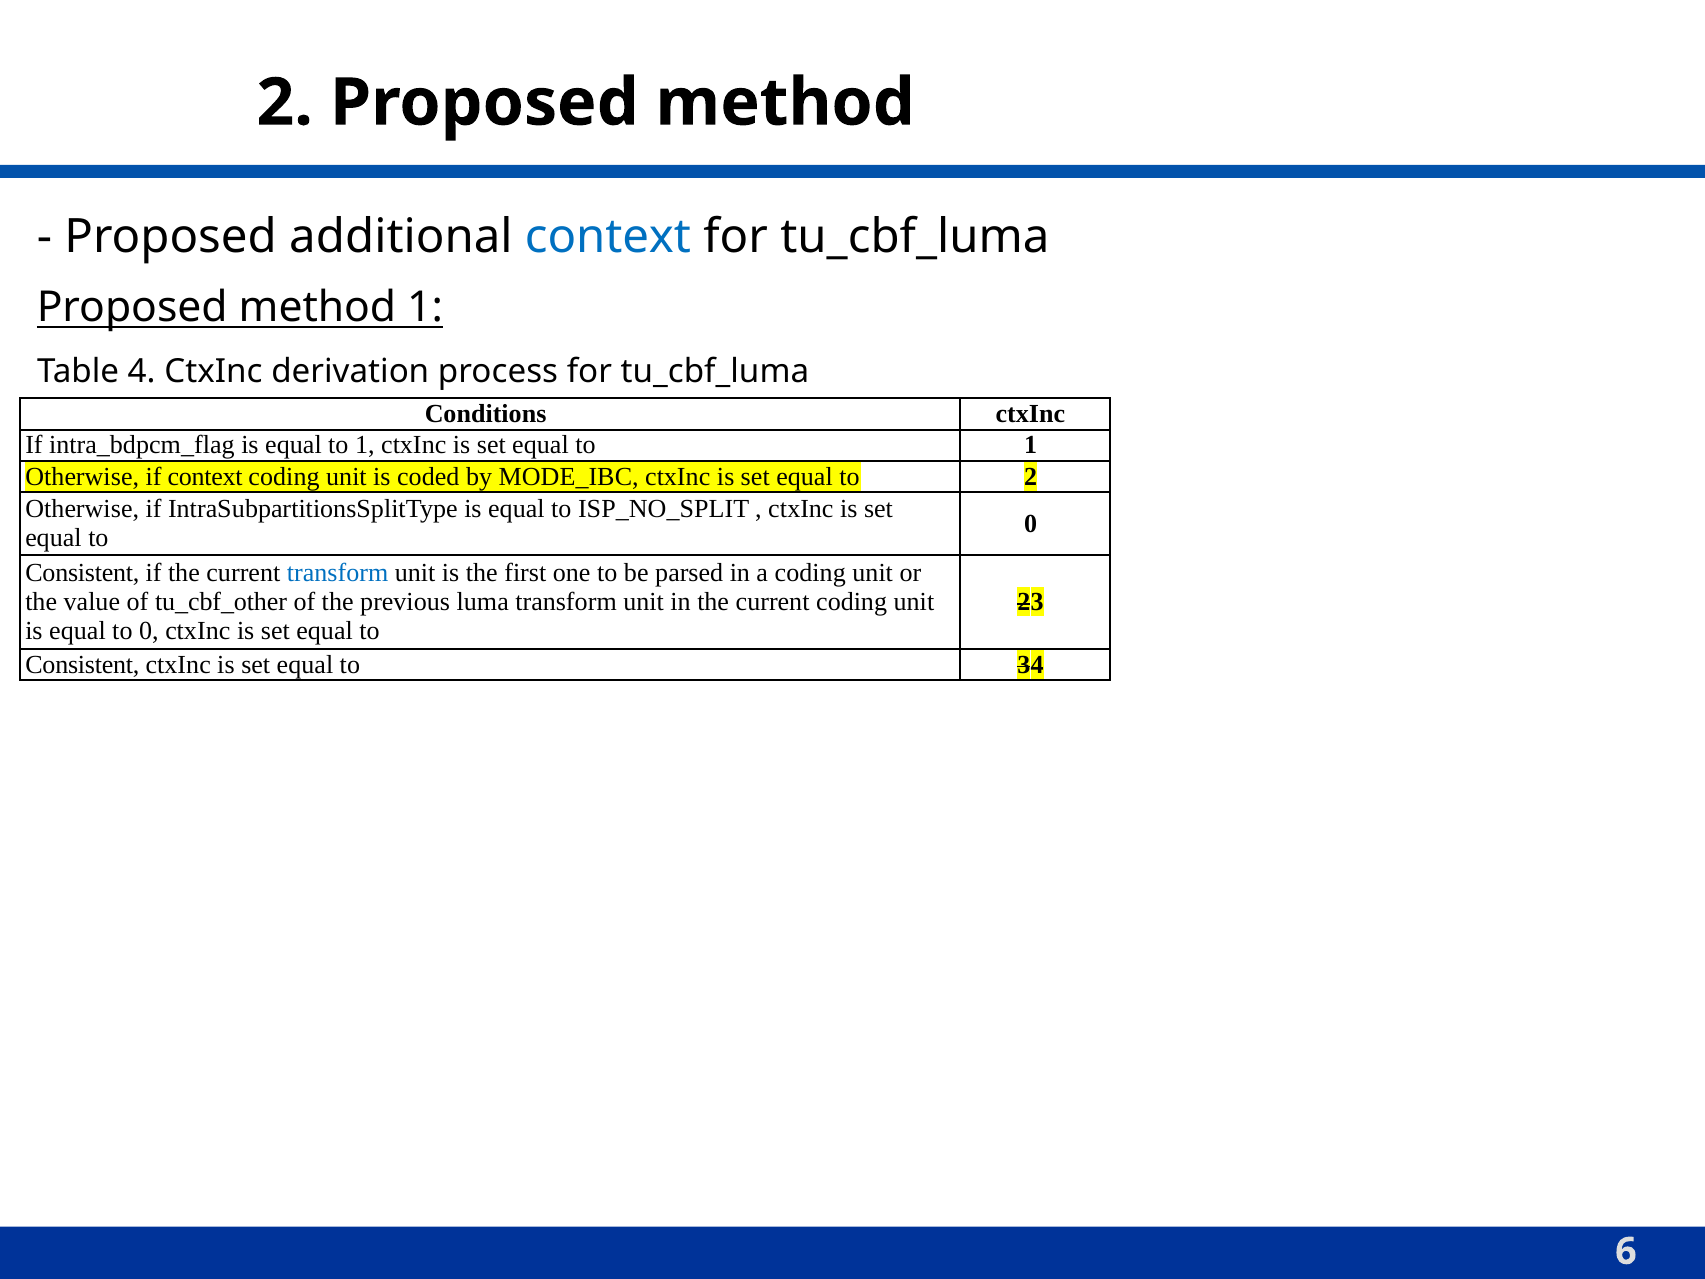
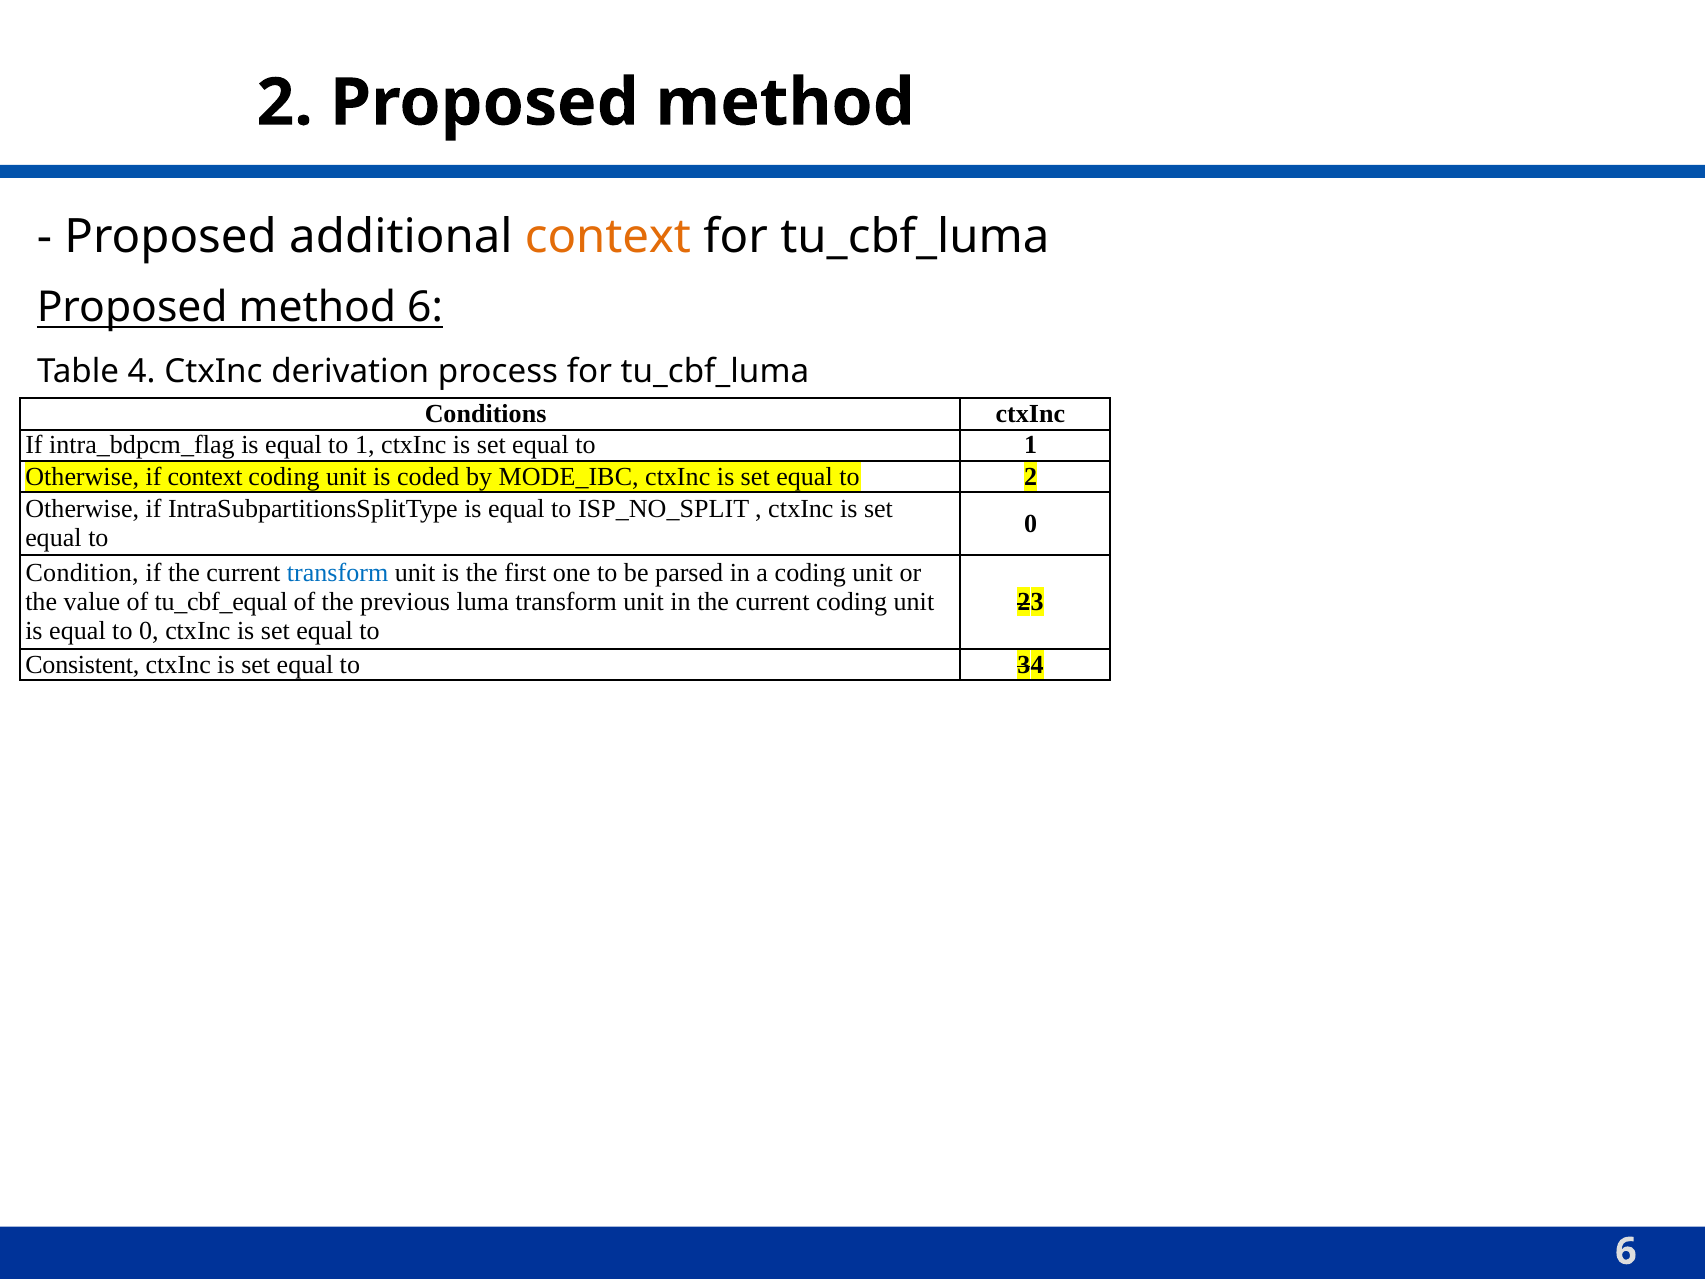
context colour: blue -> orange (608, 236)
1: 1 -> 6 (425, 308)
Consistent: Consistent -> Condition (82, 573)
tu_cbf_other: tu_cbf_other -> tu_cbf_equal (221, 602)
